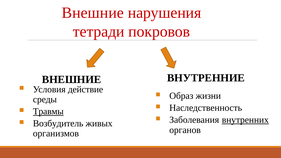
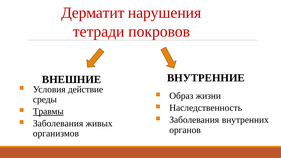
Внешние: Внешние -> Дерматит (93, 13)
внутренних underline: present -> none (245, 120)
Возбудитель: Возбудитель -> Заболевания (58, 123)
